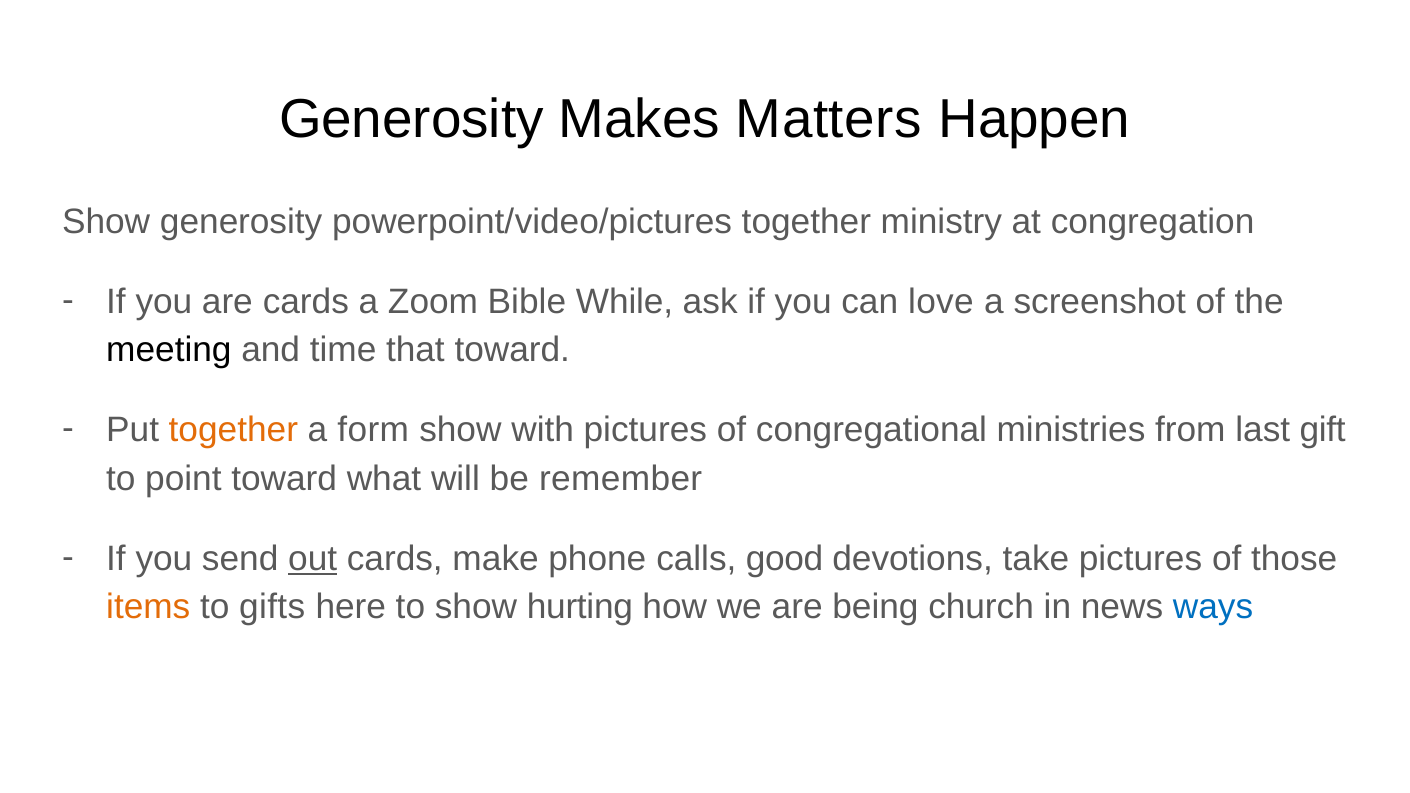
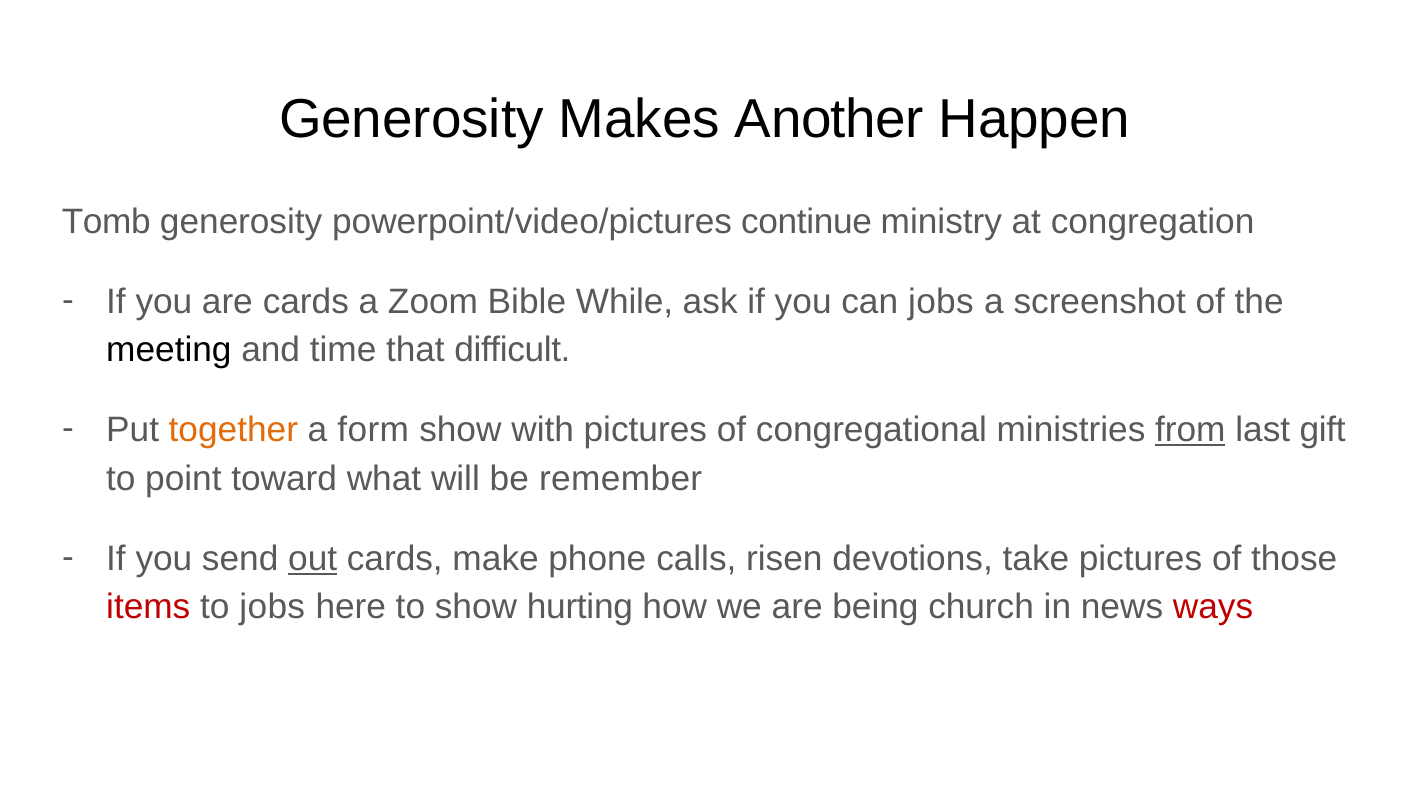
Matters: Matters -> Another (829, 119)
Show: Show -> Tomb (106, 222)
powerpoint/video/pictures together: together -> continue (807, 222)
can love: love -> jobs (941, 302)
that toward: toward -> difficult (512, 350)
from underline: none -> present (1190, 430)
good: good -> risen (784, 559)
items colour: orange -> red (148, 607)
to gifts: gifts -> jobs (272, 607)
ways colour: blue -> red (1213, 607)
